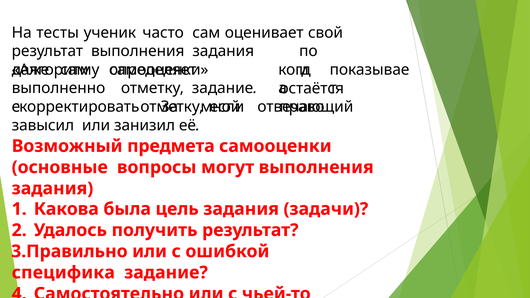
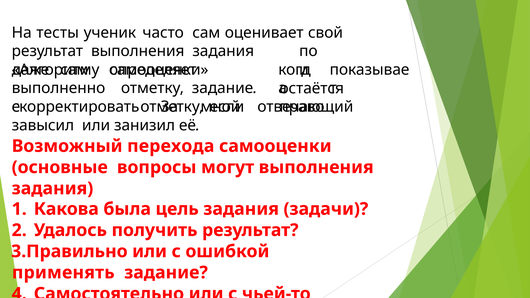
предмета: предмета -> перехода (171, 146)
специфика: специфика -> применять (63, 273)
